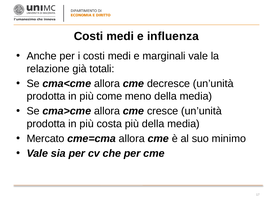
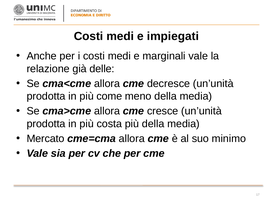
influenza: influenza -> impiegati (173, 36)
totali: totali -> delle (102, 69)
